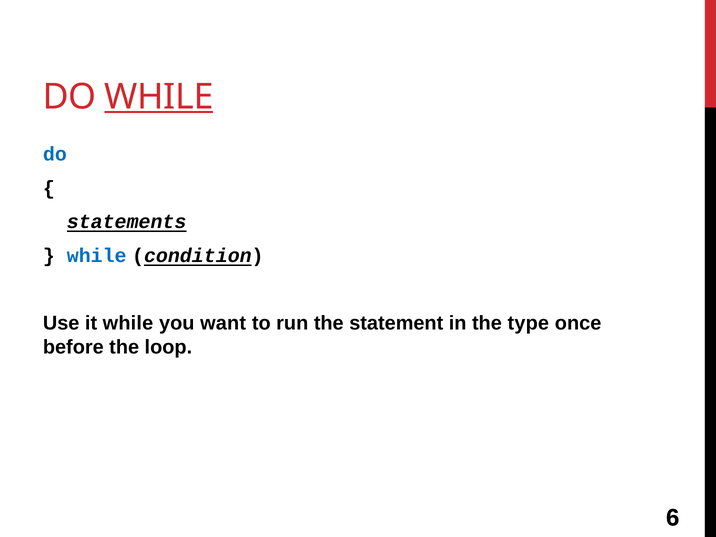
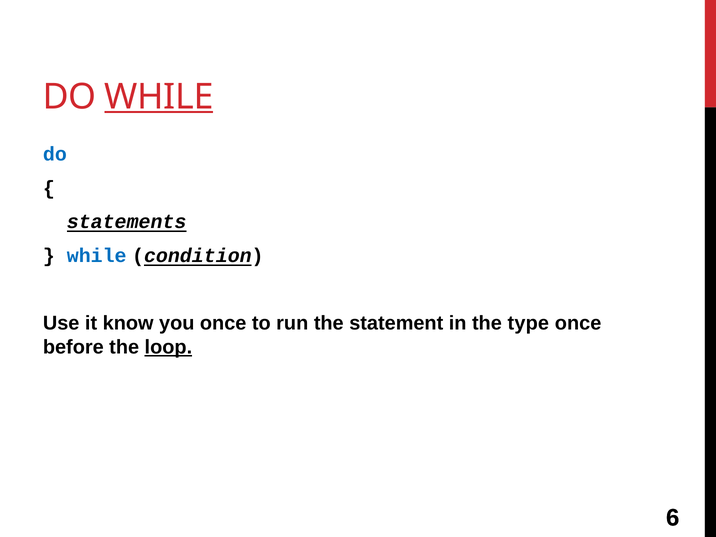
it while: while -> know (128, 323)
you want: want -> once (223, 323)
loop underline: none -> present (168, 347)
